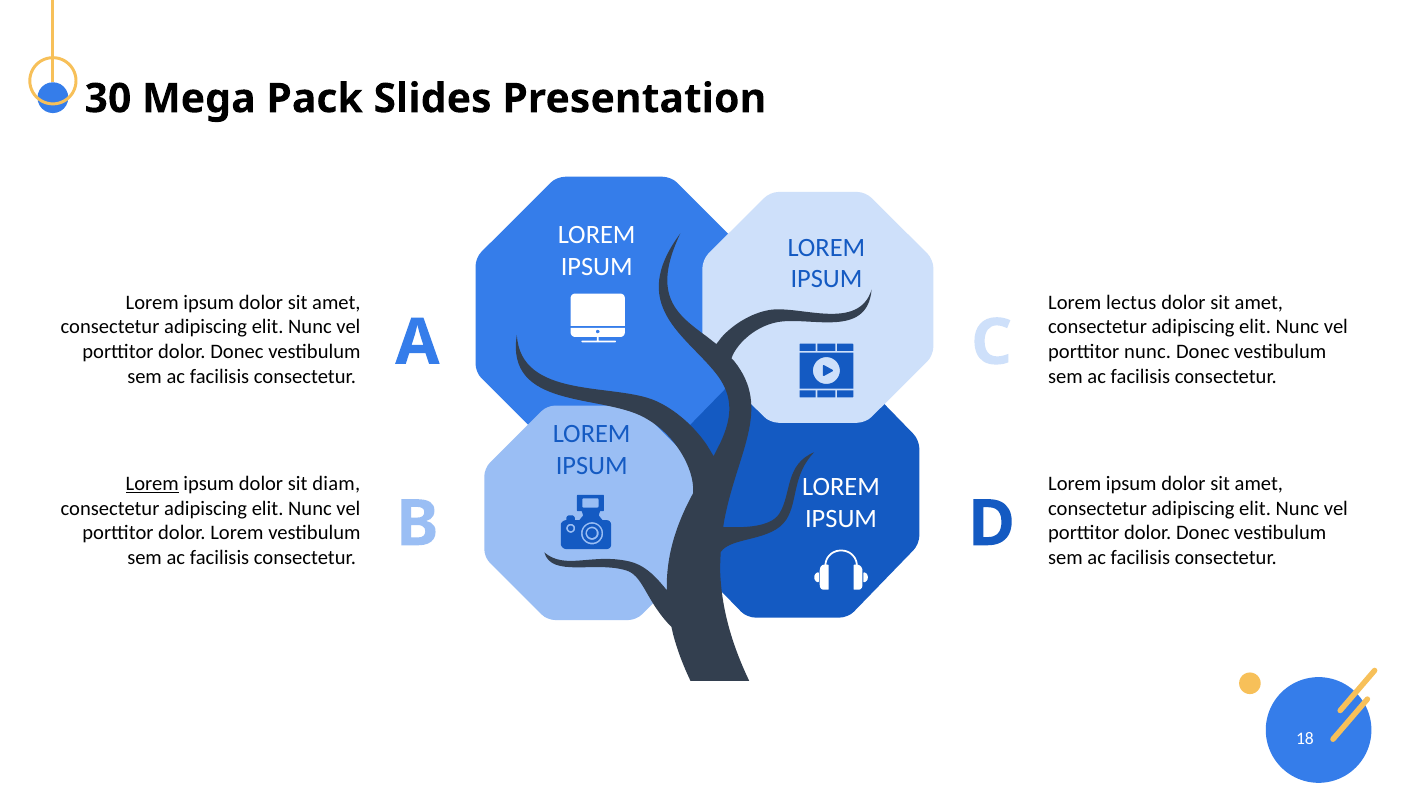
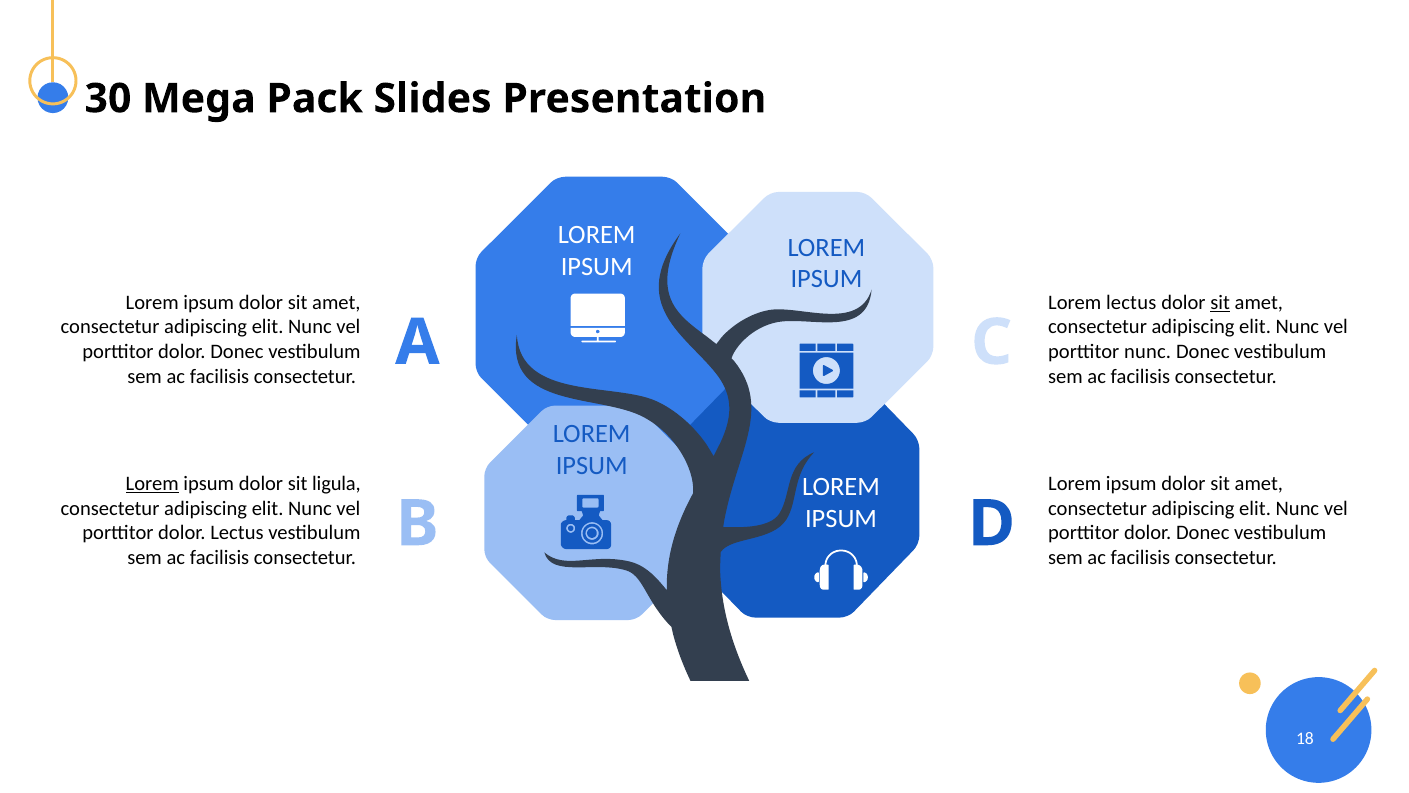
sit underline: none -> present (1220, 302)
diam: diam -> ligula (336, 484)
dolor Lorem: Lorem -> Lectus (237, 533)
